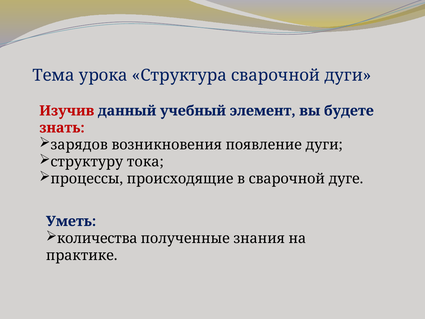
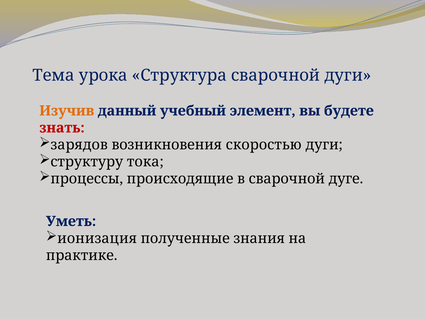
Изучив colour: red -> orange (67, 111)
появление: появление -> скоростью (264, 145)
количества: количества -> ионизация (97, 238)
